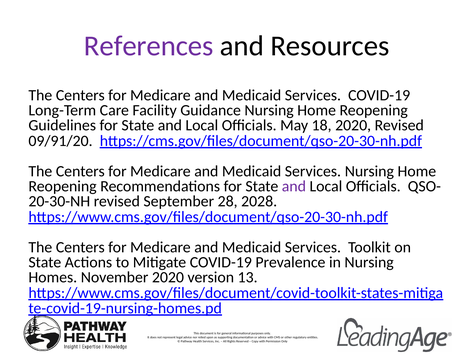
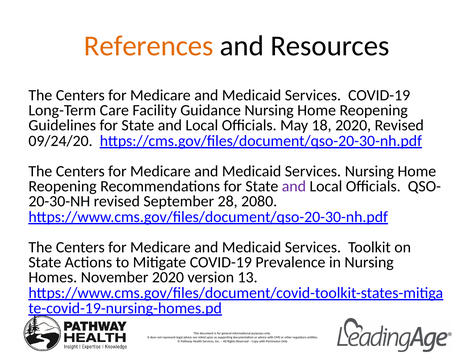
References colour: purple -> orange (149, 46)
09/91/20: 09/91/20 -> 09/24/20 (61, 141)
2028: 2028 -> 2080 (259, 202)
